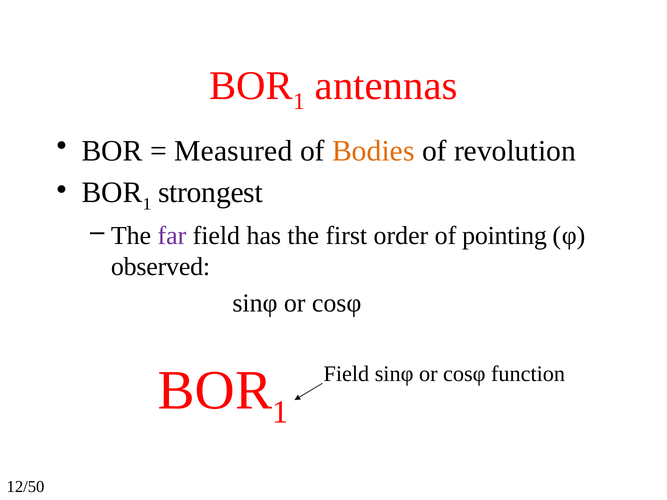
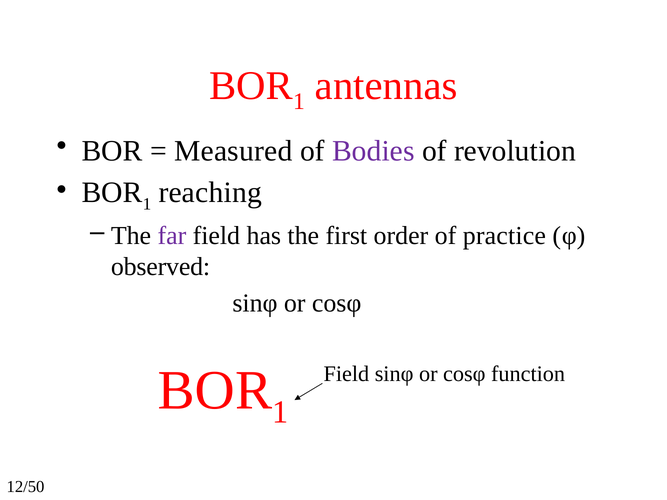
Bodies colour: orange -> purple (373, 151)
strongest: strongest -> reaching (210, 193)
pointing: pointing -> practice (504, 236)
